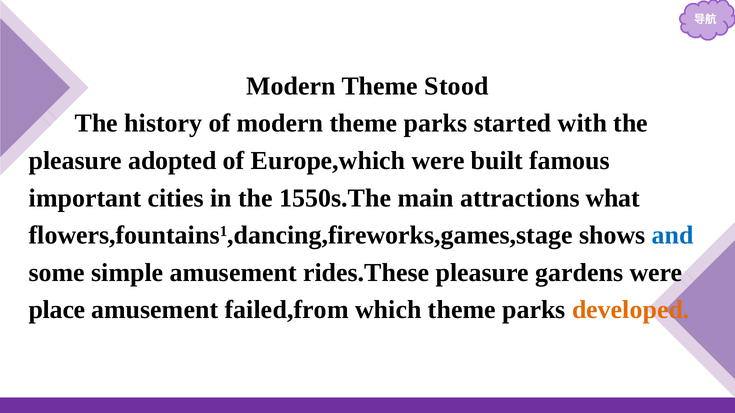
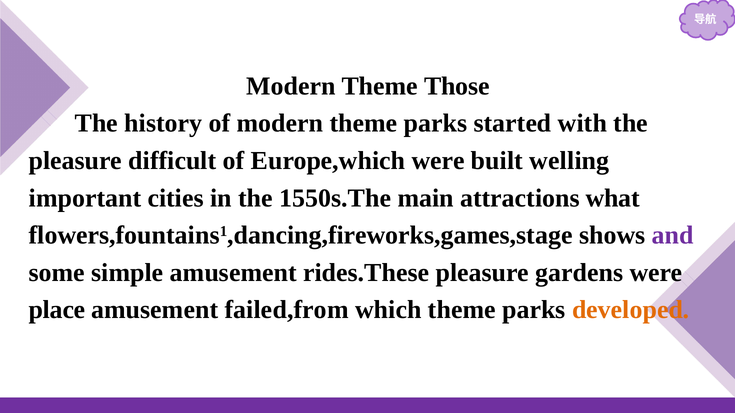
Stood: Stood -> Those (457, 86)
adopted: adopted -> difficult (172, 161)
famous: famous -> welling (569, 161)
and colour: blue -> purple (673, 236)
